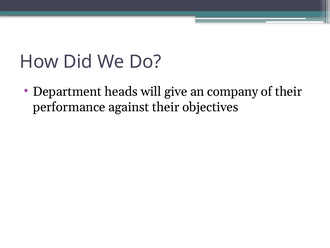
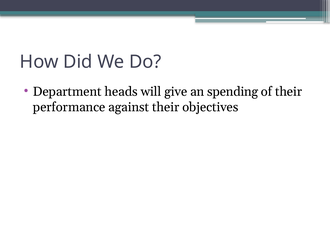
company: company -> spending (233, 91)
